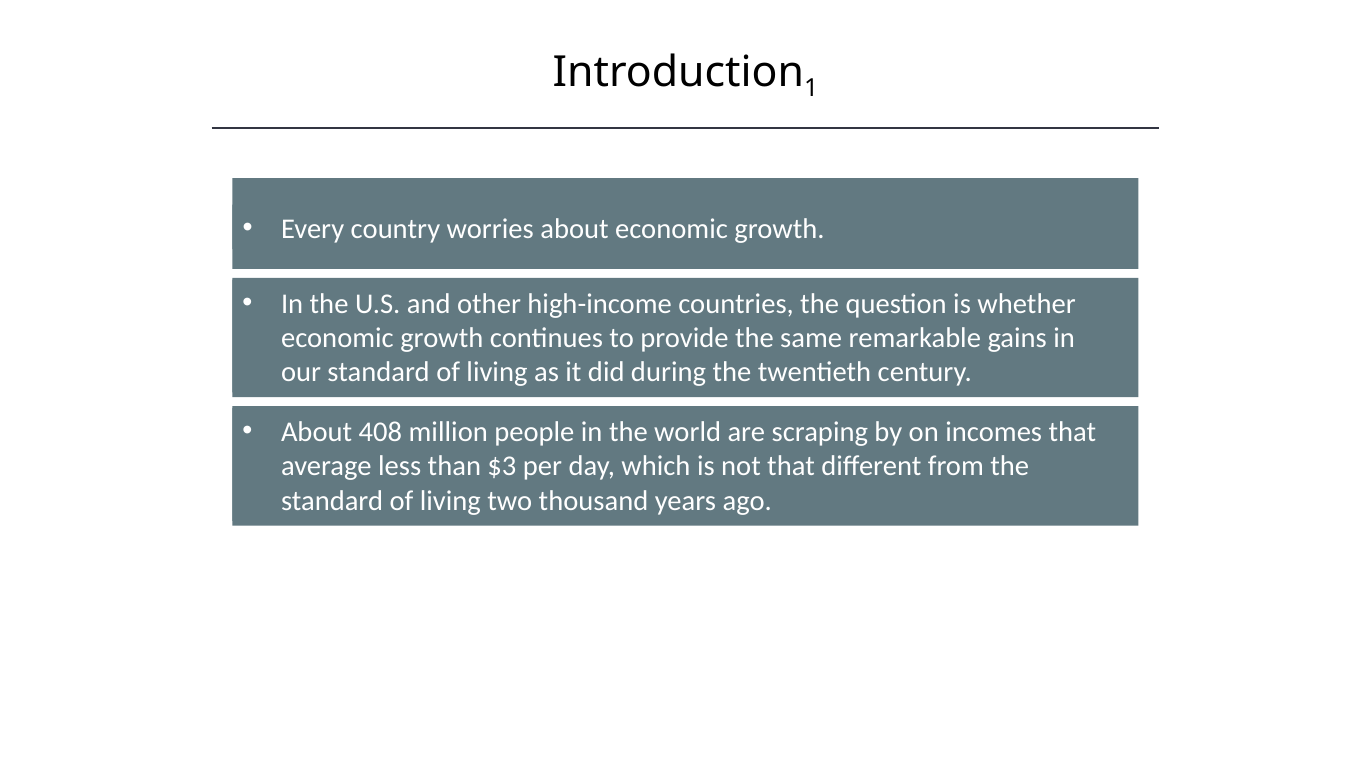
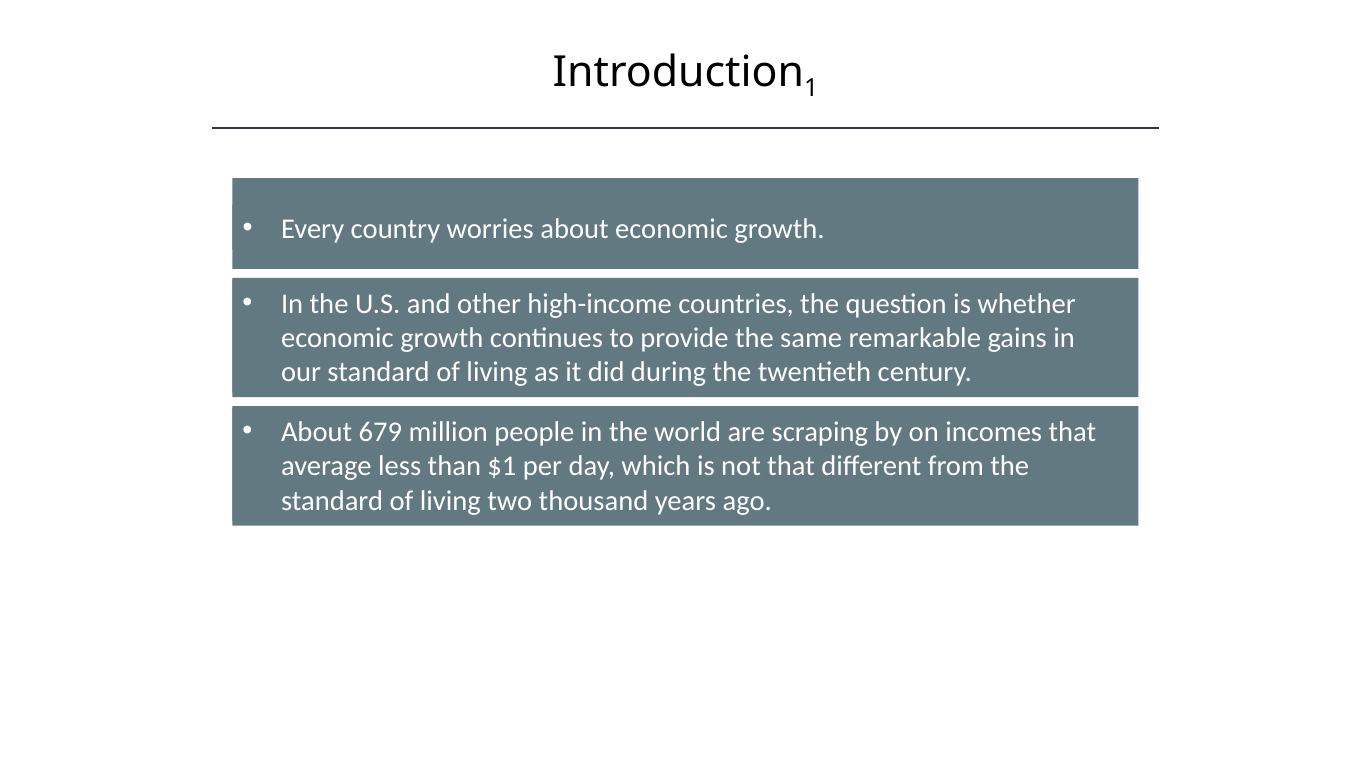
408: 408 -> 679 (380, 432)
$3: $3 -> $1 (502, 466)
